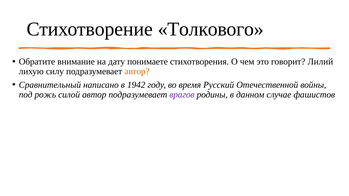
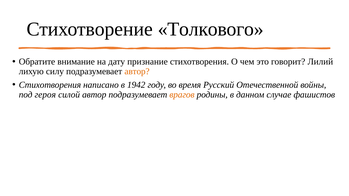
понимаете: понимаете -> признание (148, 62)
Сравнительный: Сравнительный -> Стихотворения (50, 85)
рожь: рожь -> героя (45, 95)
врагов colour: purple -> orange (182, 95)
